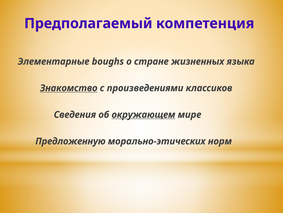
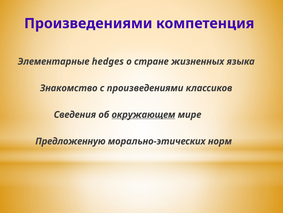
Предполагаемый: Предполагаемый -> Произведениями (88, 23)
boughs: boughs -> hedges (108, 61)
Знакомство underline: present -> none (69, 88)
